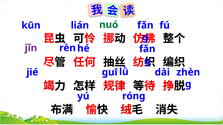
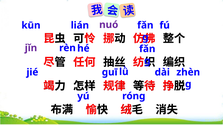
nuó colour: green -> purple (109, 25)
